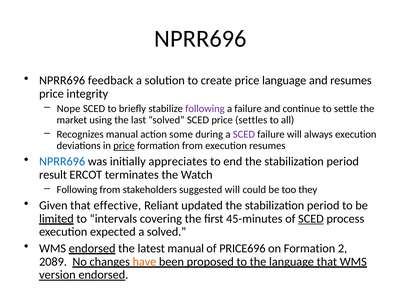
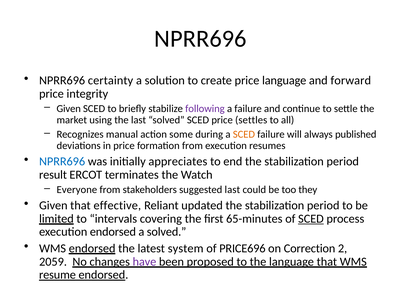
feedback: feedback -> certainty (111, 80)
and resumes: resumes -> forward (351, 80)
Nope: Nope -> Given (69, 109)
SCED colour: purple -> orange (244, 134)
always execution: execution -> published (356, 134)
price underline: present -> none (124, 146)
Following: Following -> Everyone (77, 190)
suggested will: will -> last (232, 190)
45-minutes: 45-minutes -> 65-minutes (254, 219)
execution expected: expected -> endorsed (113, 232)
latest manual: manual -> system (186, 248)
on Formation: Formation -> Correction (310, 248)
2089: 2089 -> 2059 (53, 261)
have colour: orange -> purple (144, 261)
version: version -> resume (57, 275)
